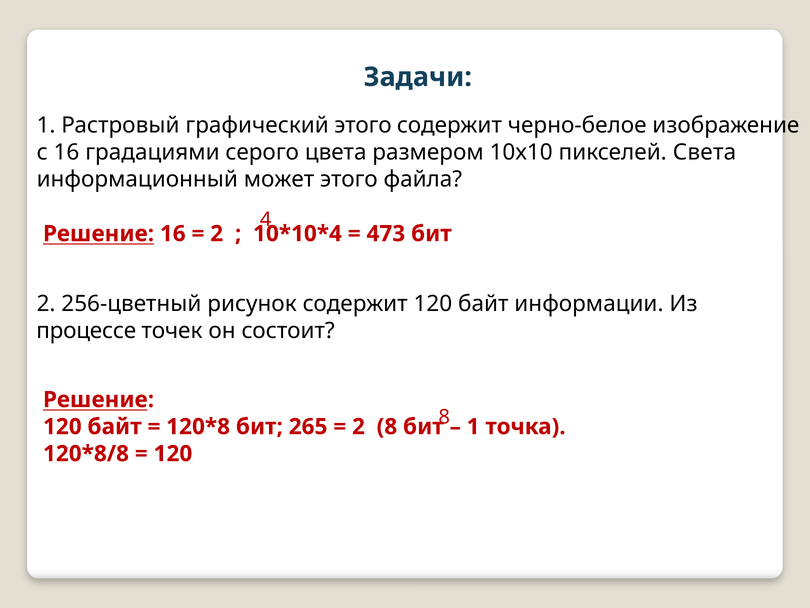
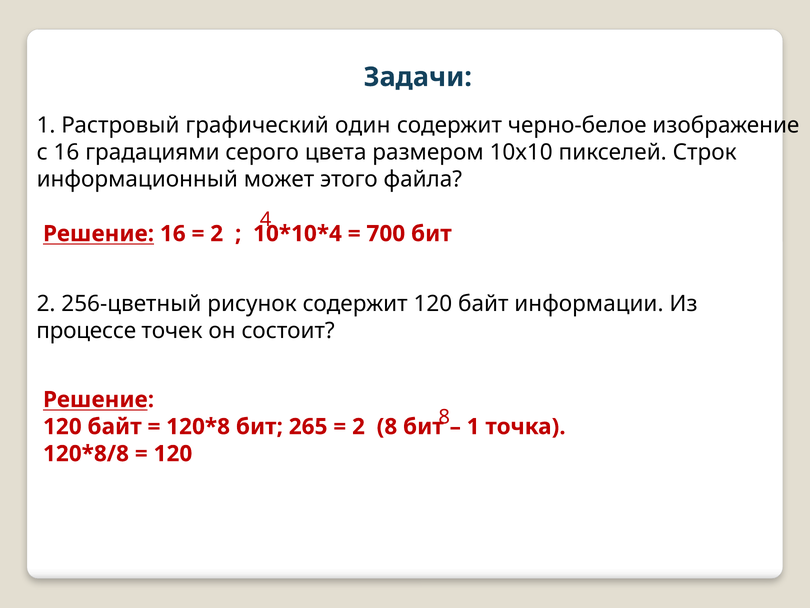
графический этого: этого -> один (363, 125)
Света: Света -> Строк (705, 152)
473: 473 -> 700 (386, 234)
